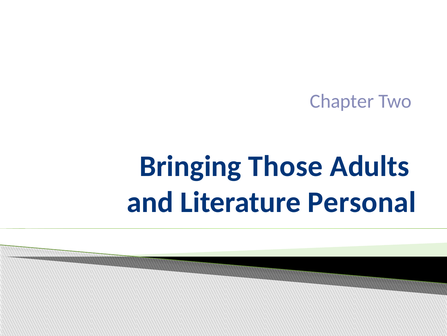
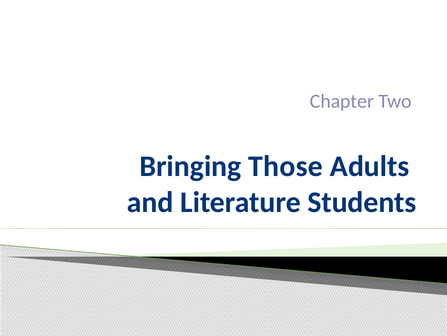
Personal: Personal -> Students (362, 202)
